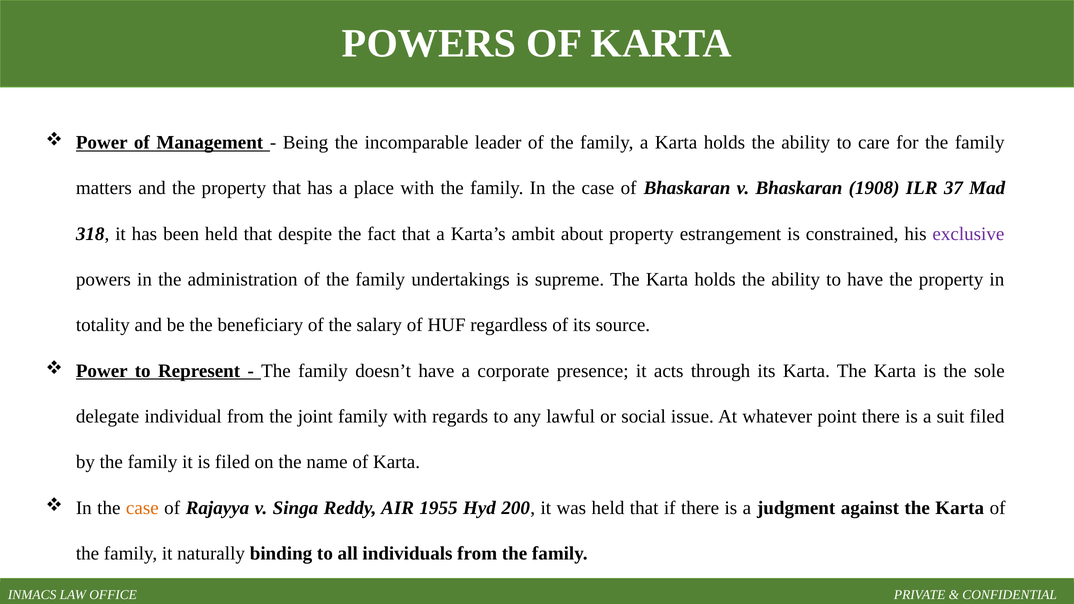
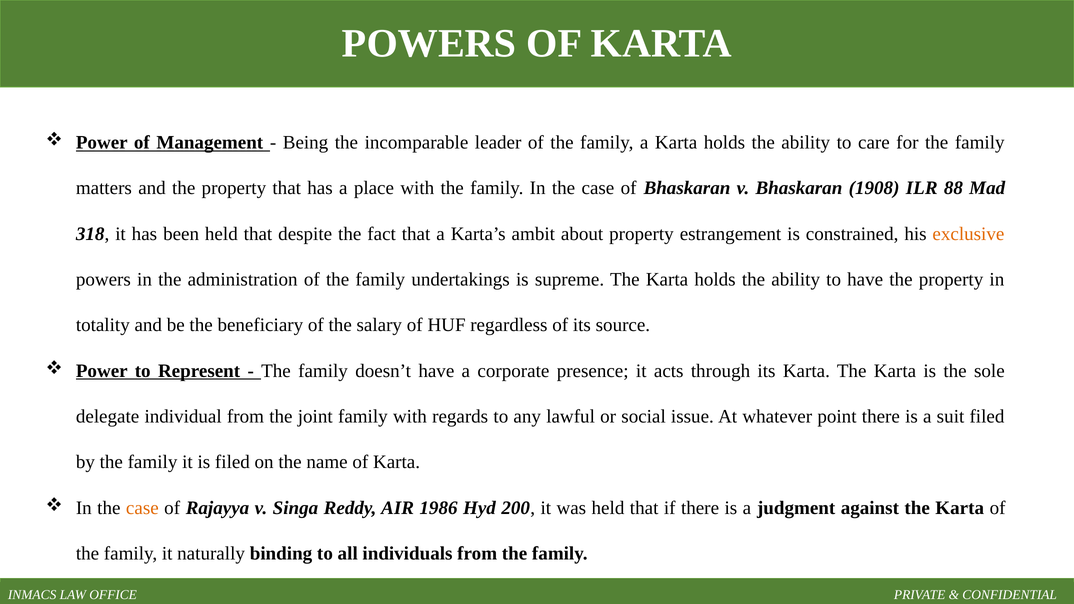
37: 37 -> 88 (953, 188)
exclusive colour: purple -> orange (968, 234)
1955: 1955 -> 1986 (439, 508)
